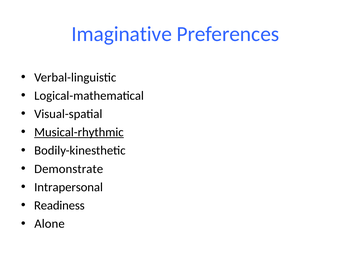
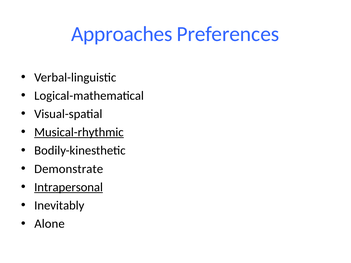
Imaginative: Imaginative -> Approaches (122, 34)
Intrapersonal underline: none -> present (69, 187)
Readiness: Readiness -> Inevitably (59, 206)
